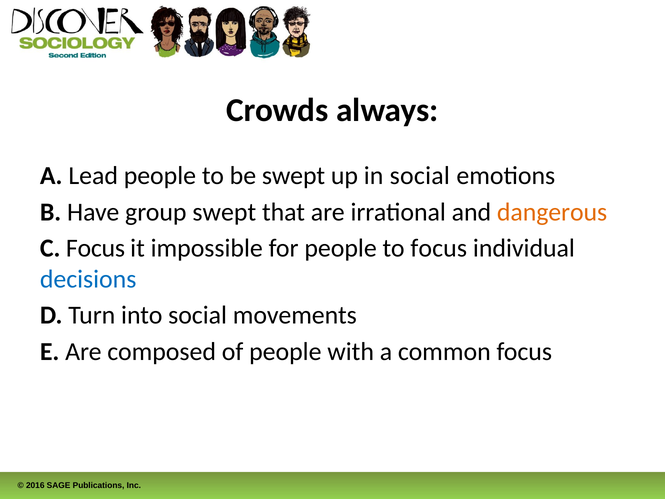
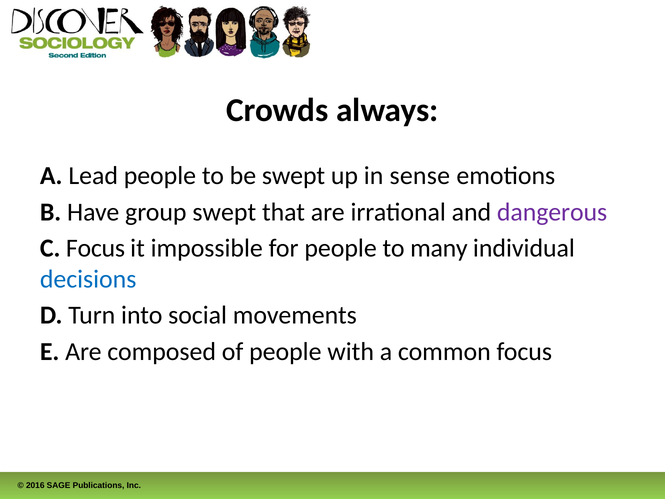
in social: social -> sense (420, 176)
dangerous colour: orange -> purple (552, 212)
to focus: focus -> many (439, 248)
